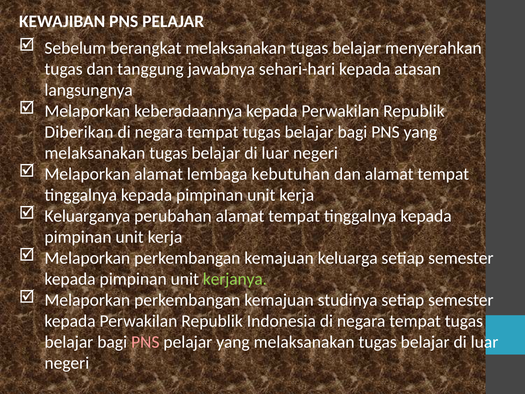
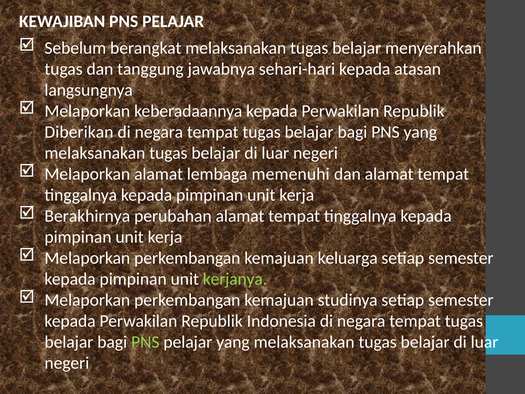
kebutuhan: kebutuhan -> memenuhi (291, 174)
Keluarganya: Keluarganya -> Berakhirnya (87, 216)
PNS colour: pink -> light green (145, 342)
